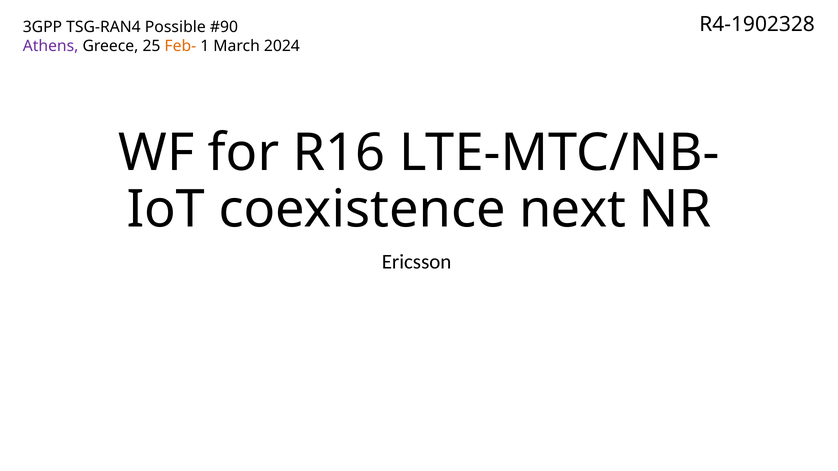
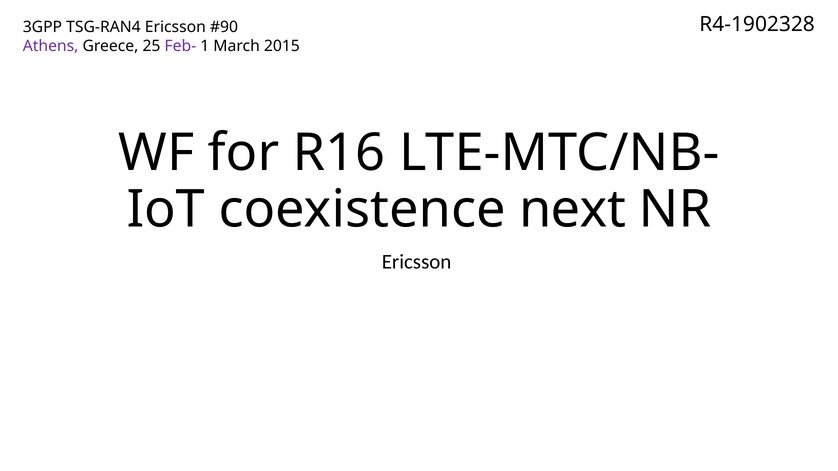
TSG-RAN4 Possible: Possible -> Ericsson (175, 27)
Feb- colour: orange -> purple (180, 46)
2024: 2024 -> 2015 (282, 46)
